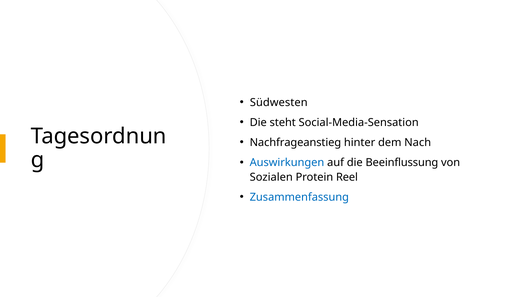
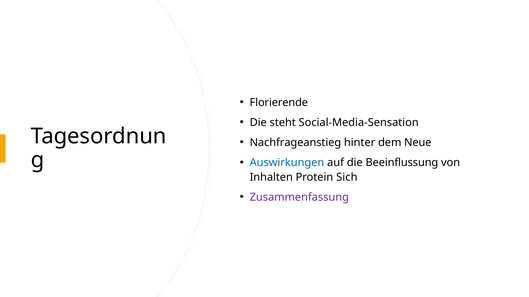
Südwesten: Südwesten -> Florierende (279, 103)
Nach: Nach -> Neue (418, 143)
Sozialen: Sozialen -> Inhalten (271, 178)
Reel: Reel -> Sich (347, 178)
Zusammenfassung colour: blue -> purple (299, 198)
